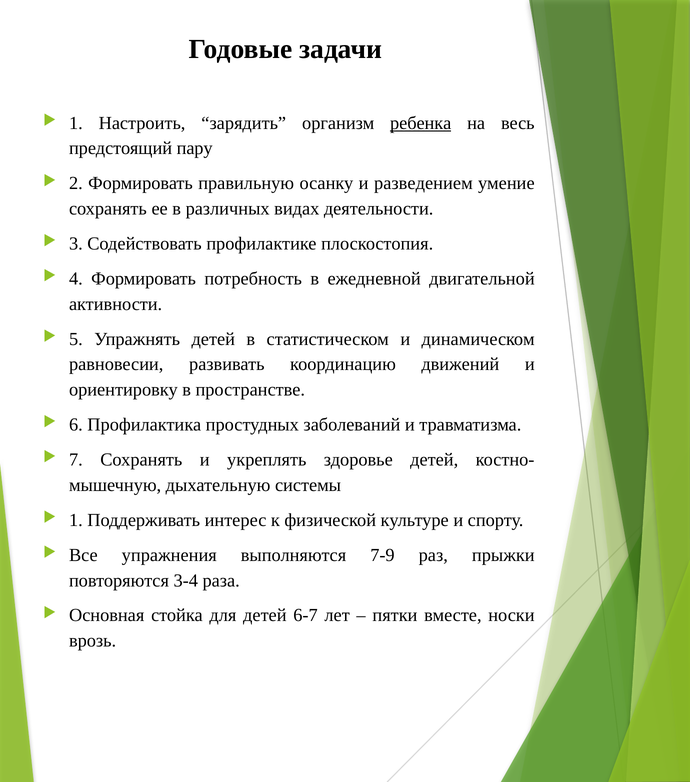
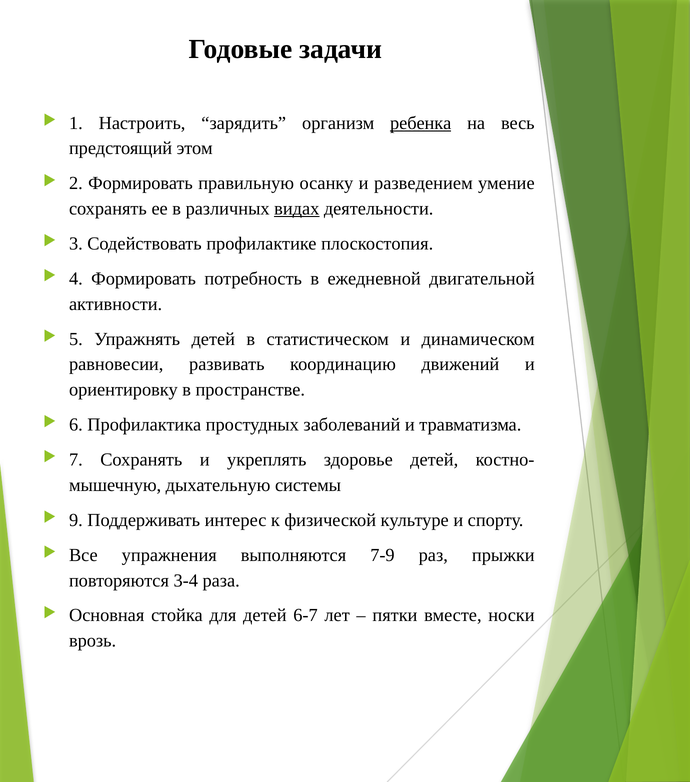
пару: пару -> этом (195, 148)
видах underline: none -> present (297, 209)
1: 1 -> 9 (76, 519)
